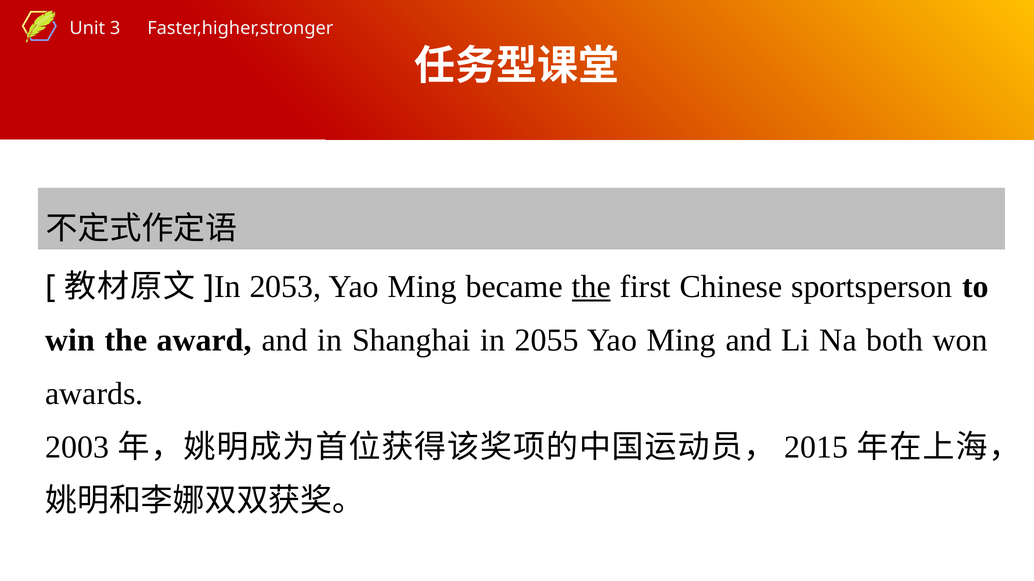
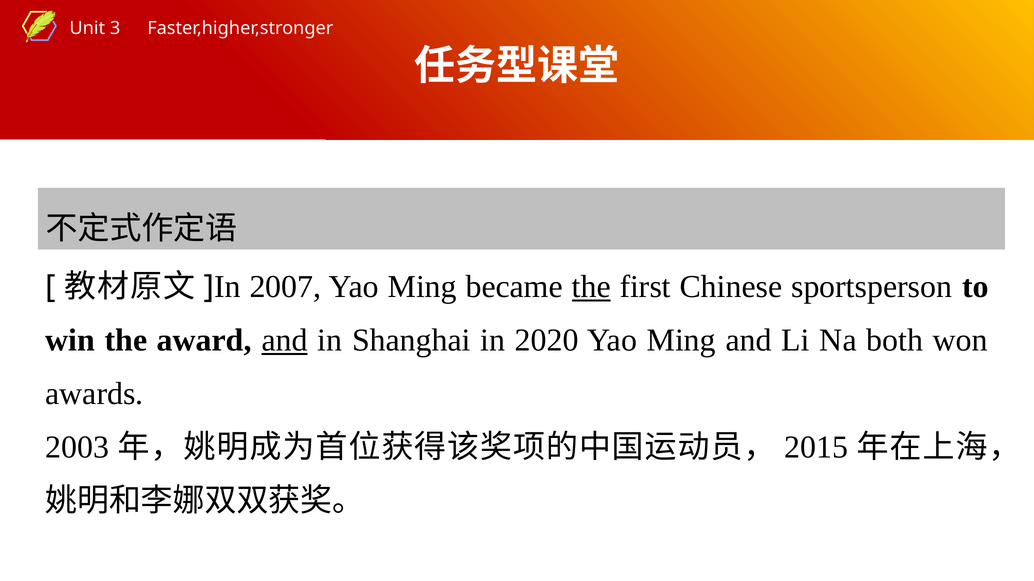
2053: 2053 -> 2007 (285, 287)
and underline: none -> present (285, 341)
2055: 2055 -> 2020 (547, 341)
